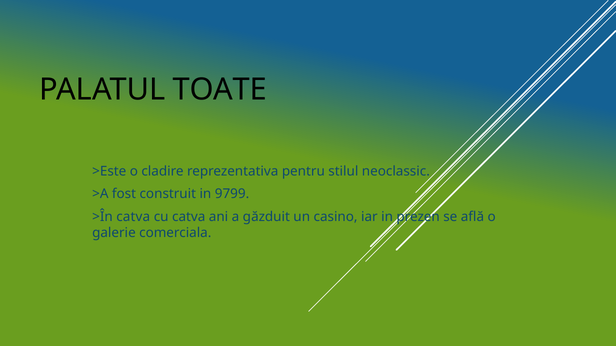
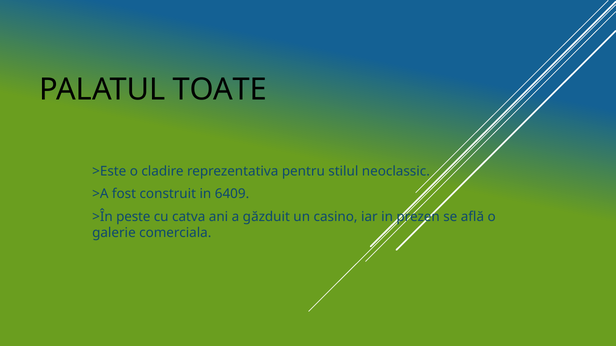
9799: 9799 -> 6409 (232, 194)
>În catva: catva -> peste (133, 217)
